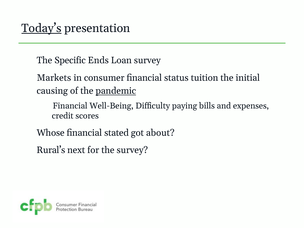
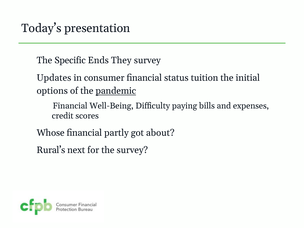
Today’s underline: present -> none (41, 28)
Loan: Loan -> They (121, 60)
Markets: Markets -> Updates (54, 78)
causing: causing -> options (52, 91)
stated: stated -> partly (116, 133)
